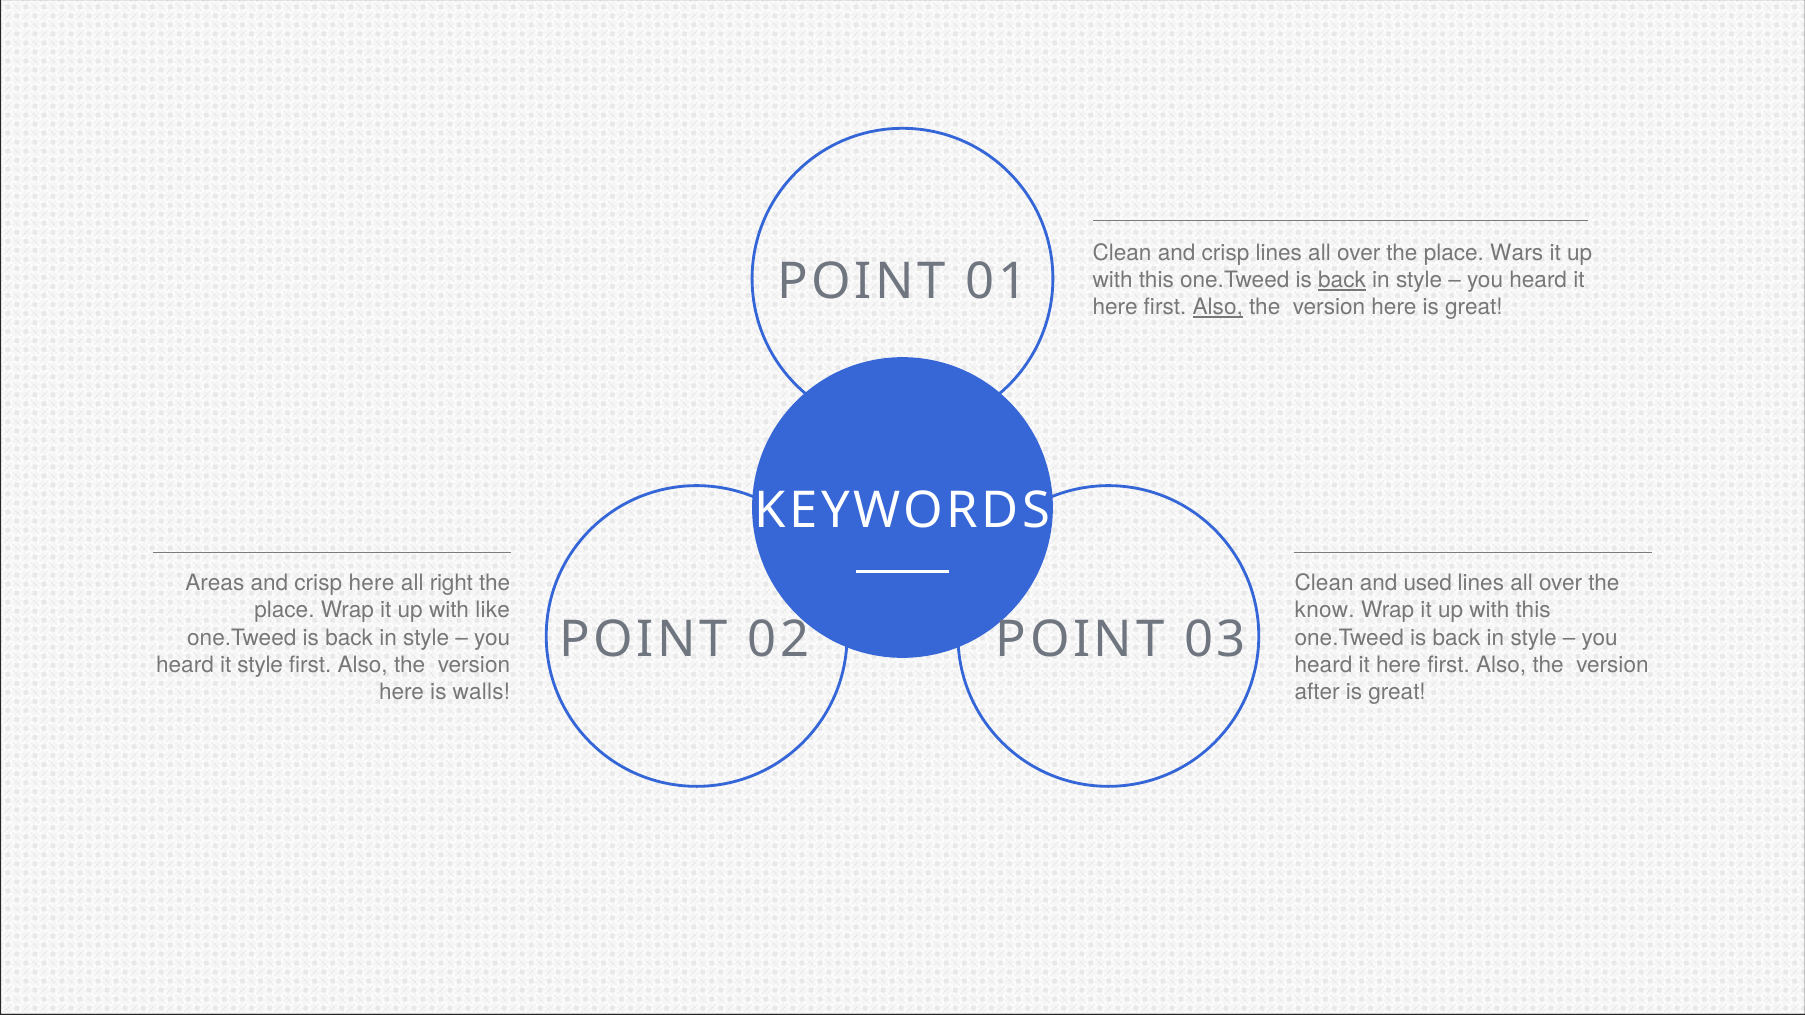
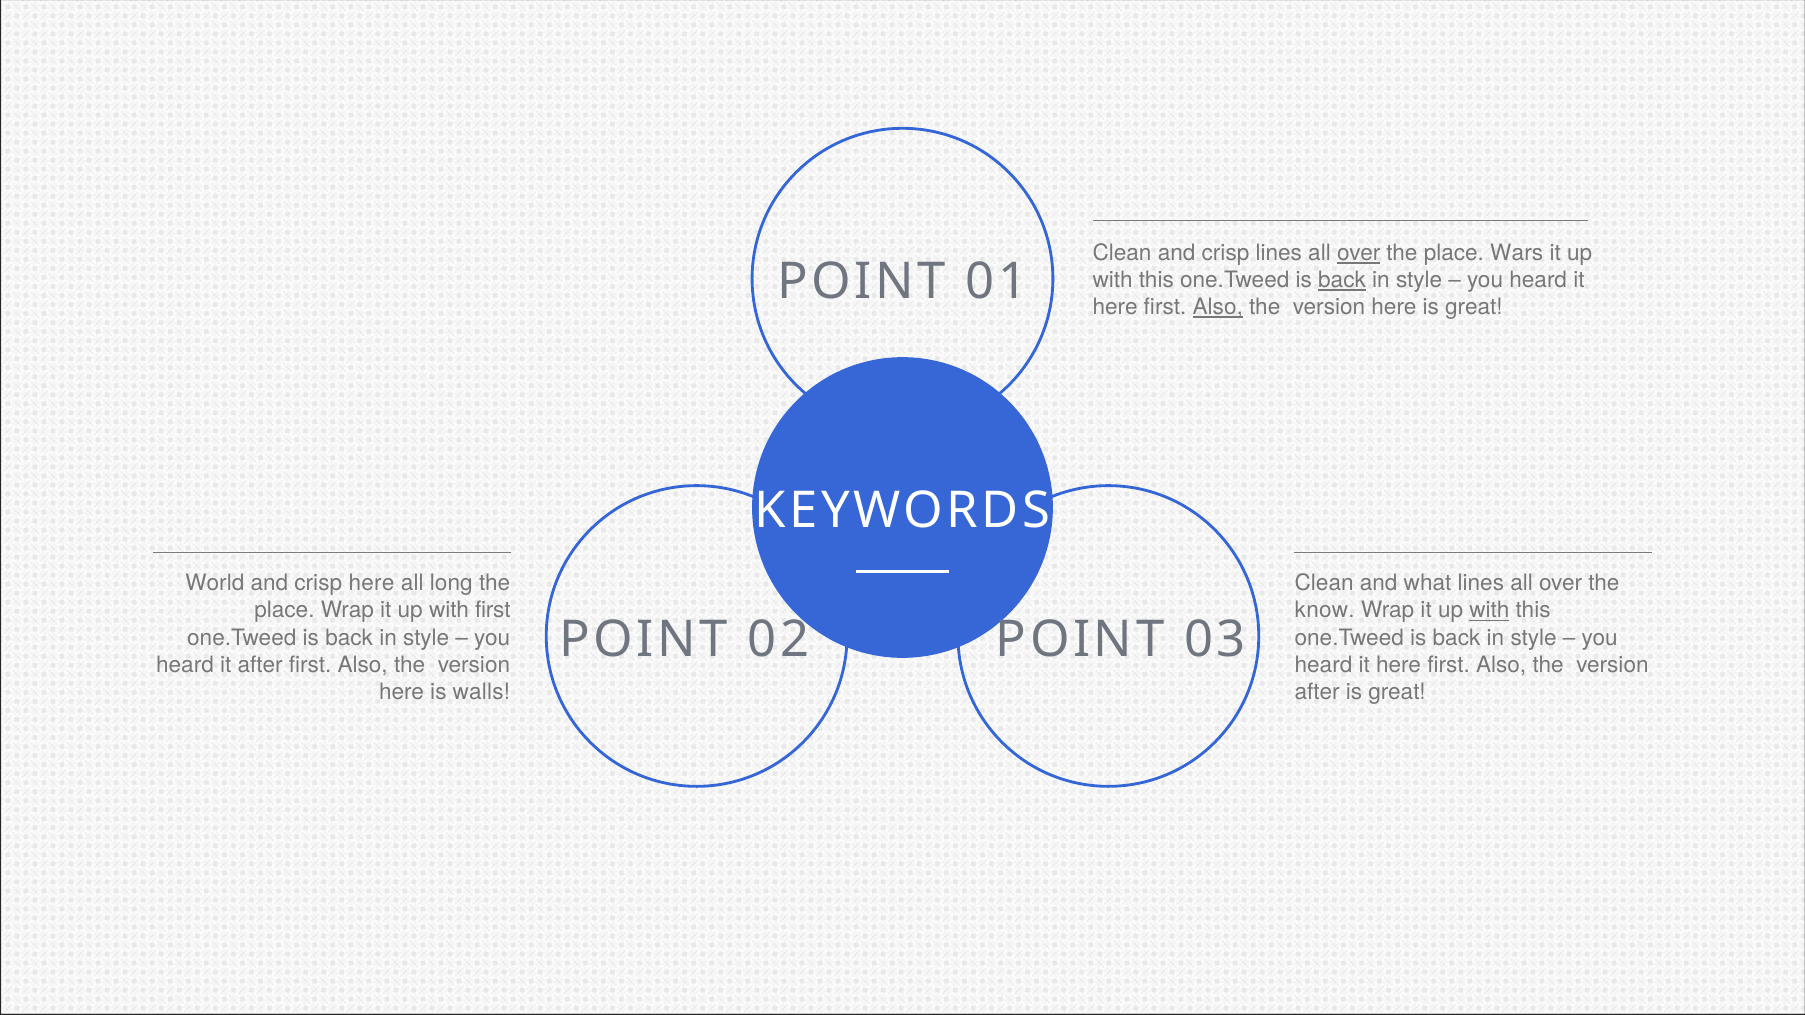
over underline: none -> present (1359, 253)
Areas: Areas -> World (215, 584)
right: right -> long (451, 584)
used: used -> what (1428, 584)
with like: like -> first (493, 611)
with underline: none -> present (1489, 611)
it style: style -> after (260, 665)
